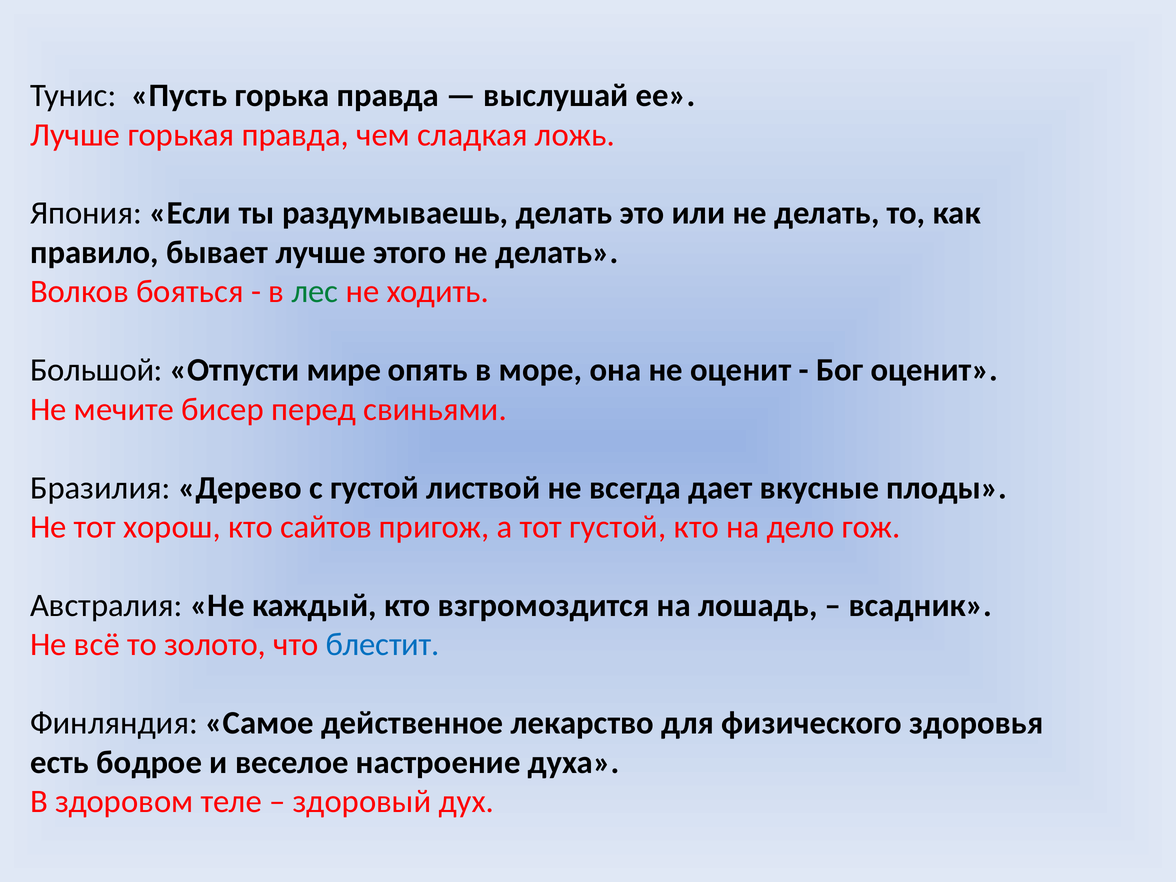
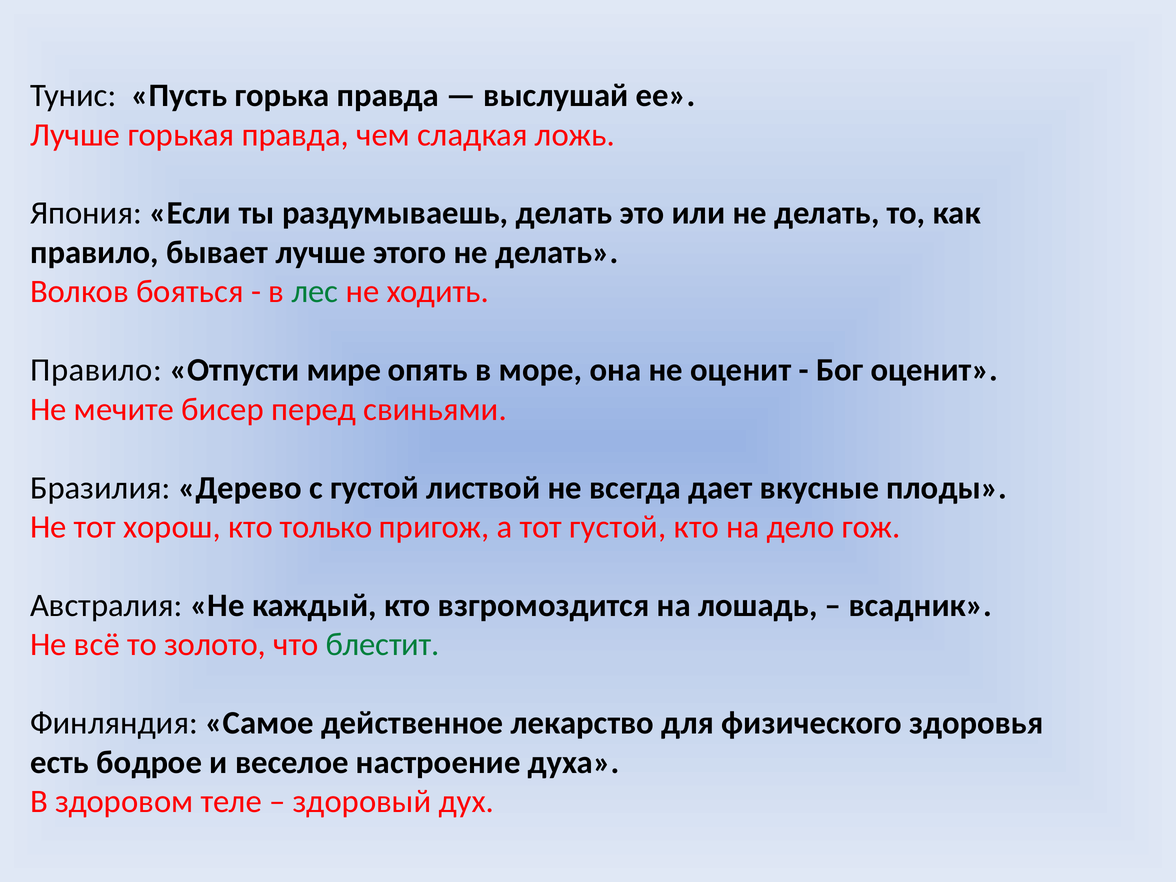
Большой: Большой -> Правило (96, 370)
сайтов: сайтов -> только (326, 527)
блестит colour: blue -> green (383, 645)
